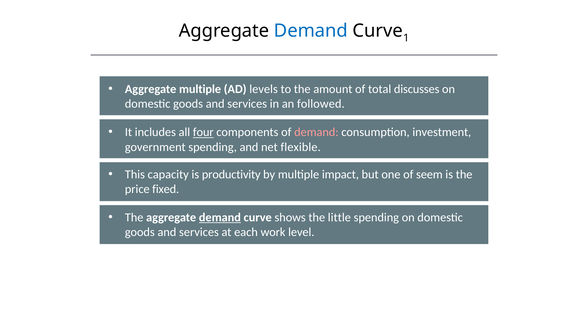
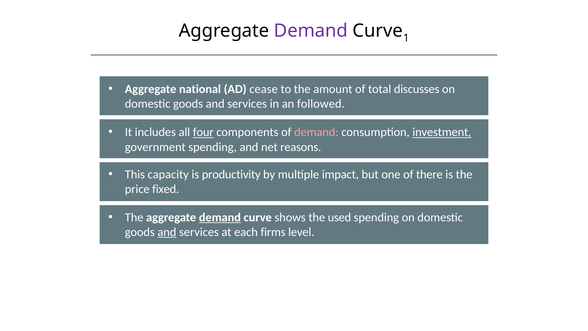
Demand colour: blue -> purple (311, 31)
Aggregate multiple: multiple -> national (200, 89)
levels: levels -> cease (264, 89)
investment underline: none -> present (442, 132)
flexible: flexible -> reasons (301, 147)
seem: seem -> there (429, 174)
little: little -> used (339, 217)
and underline: none -> present (167, 232)
work: work -> firms (273, 232)
